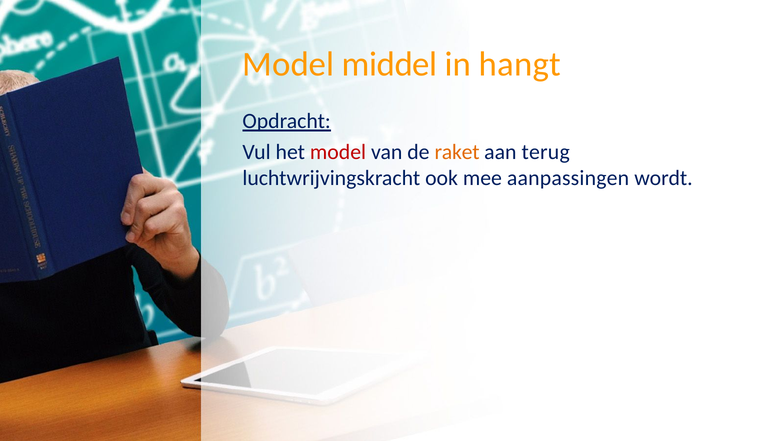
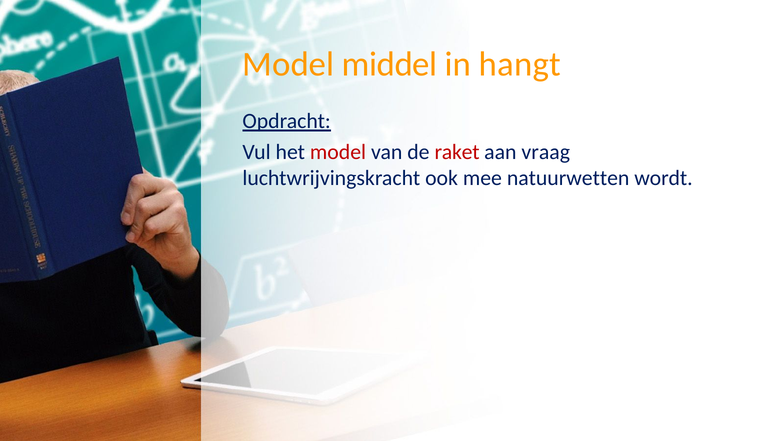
raket colour: orange -> red (457, 152)
terug: terug -> vraag (546, 152)
aanpassingen: aanpassingen -> natuurwetten (568, 178)
